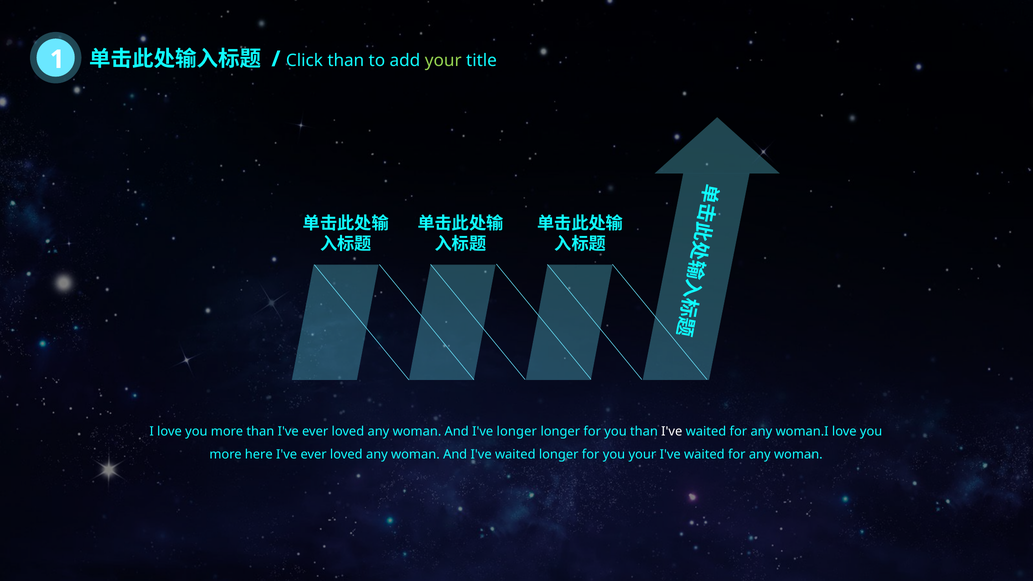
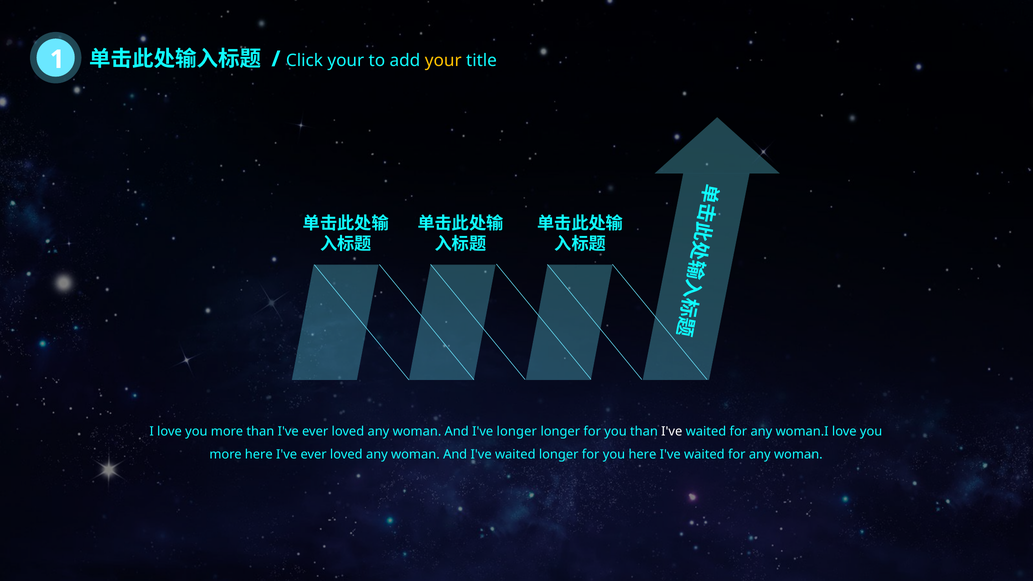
Click than: than -> your (346, 60)
your colour: light green -> yellow (443, 60)
you your: your -> here (642, 455)
